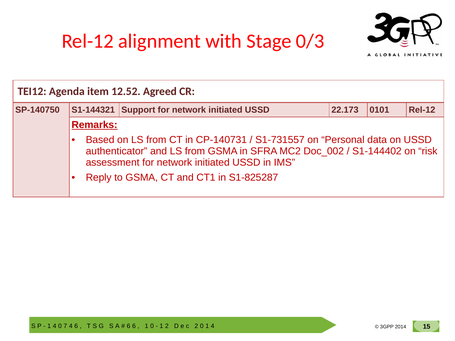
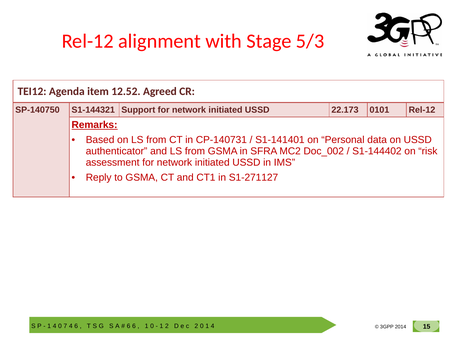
0/3: 0/3 -> 5/3 (310, 41)
S1-731557: S1-731557 -> S1-141401 (280, 140)
S1-825287: S1-825287 -> S1-271127 (254, 178)
